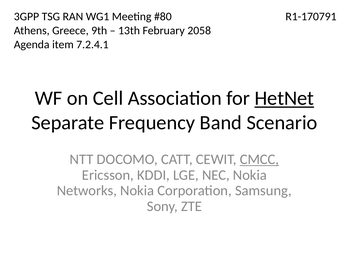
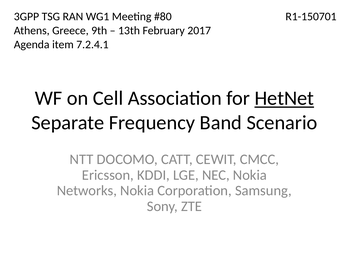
R1-170791: R1-170791 -> R1-150701 (311, 17)
2058: 2058 -> 2017 (199, 31)
CMCC underline: present -> none (259, 160)
